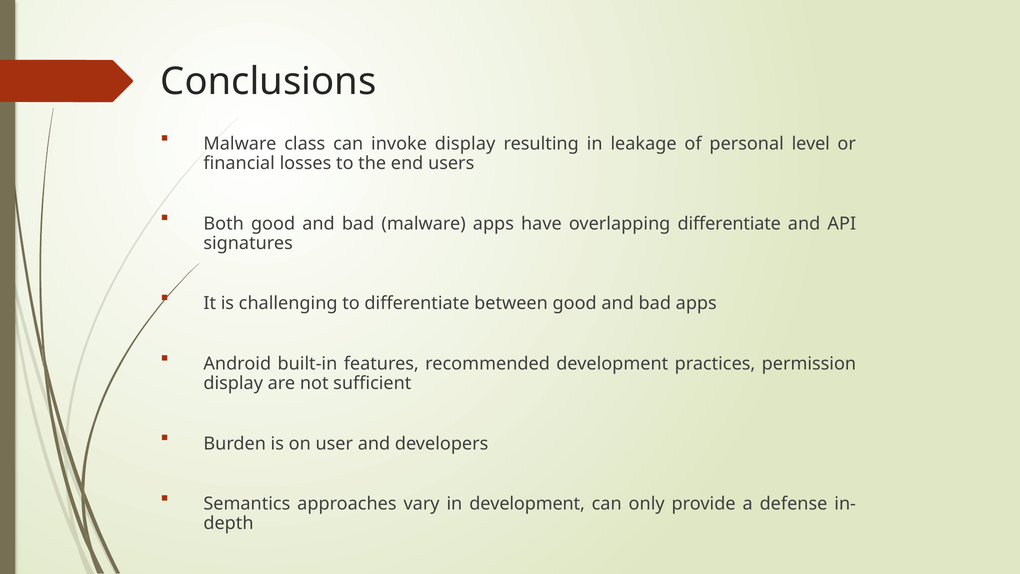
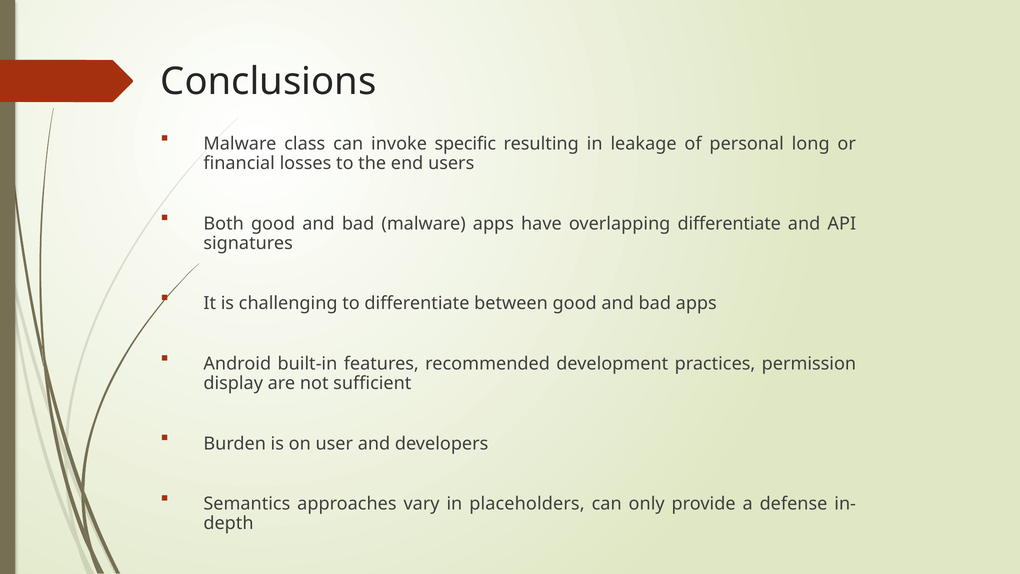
invoke display: display -> specific (465, 144)
level: level -> long (811, 144)
in development: development -> placeholders (527, 504)
